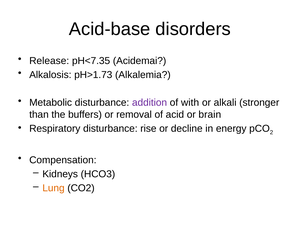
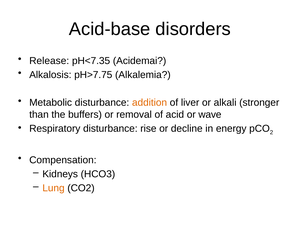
pH>1.73: pH>1.73 -> pH>7.75 (93, 75)
addition colour: purple -> orange (150, 103)
with: with -> liver (190, 103)
brain: brain -> wave (210, 115)
